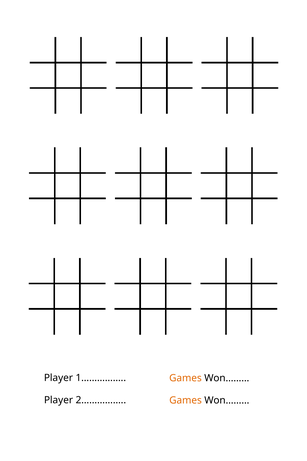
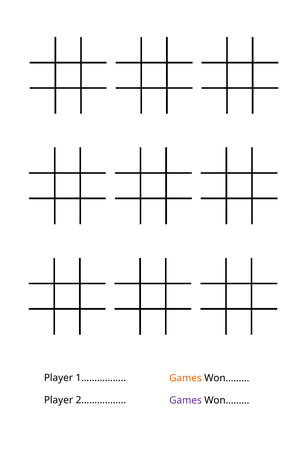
Games colour: orange -> purple (186, 400)
